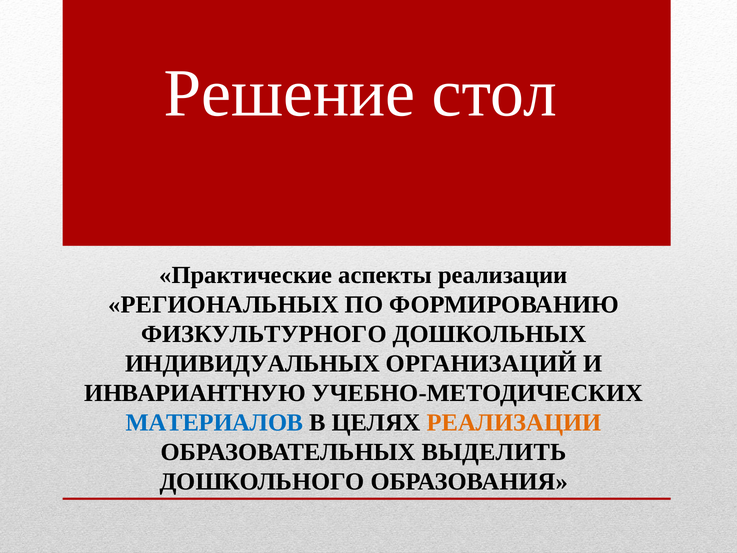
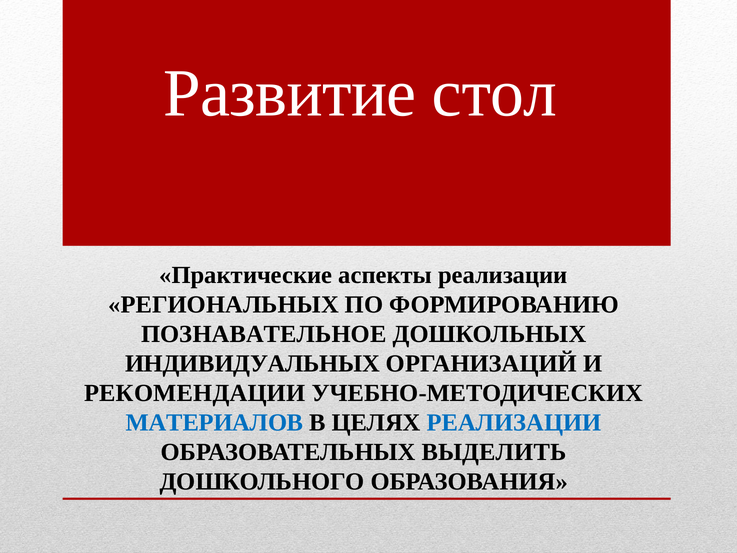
Решение: Решение -> Развитие (290, 94)
ФИЗКУЛЬТУРНОГО: ФИЗКУЛЬТУРНОГО -> ПОЗНАВАТЕЛЬНОЕ (264, 334)
ИНВАРИАНТНУЮ: ИНВАРИАНТНУЮ -> РЕКОМЕНДАЦИИ (195, 393)
РЕАЛИЗАЦИИ colour: orange -> blue (514, 423)
